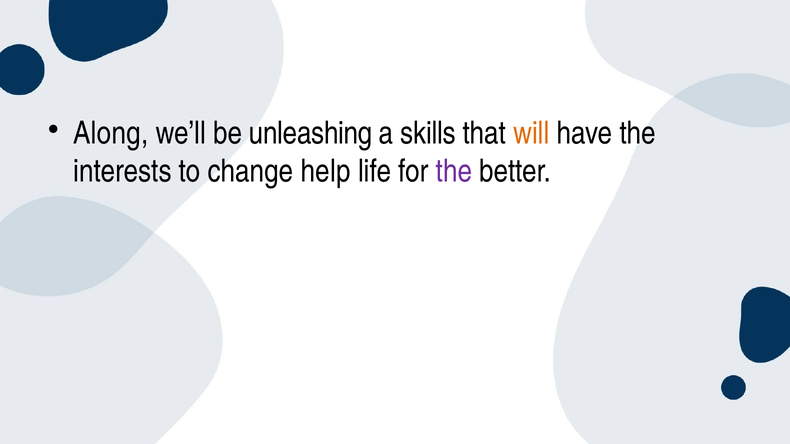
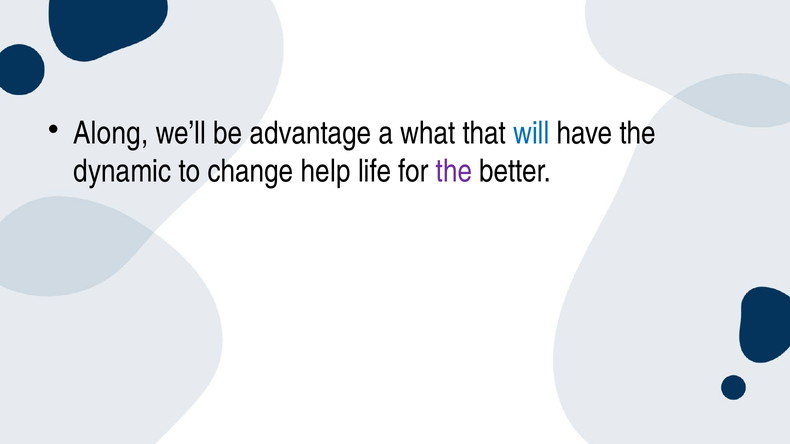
unleashing: unleashing -> advantage (311, 133)
skills: skills -> what (428, 133)
will colour: orange -> blue (531, 133)
interests: interests -> dynamic (122, 171)
